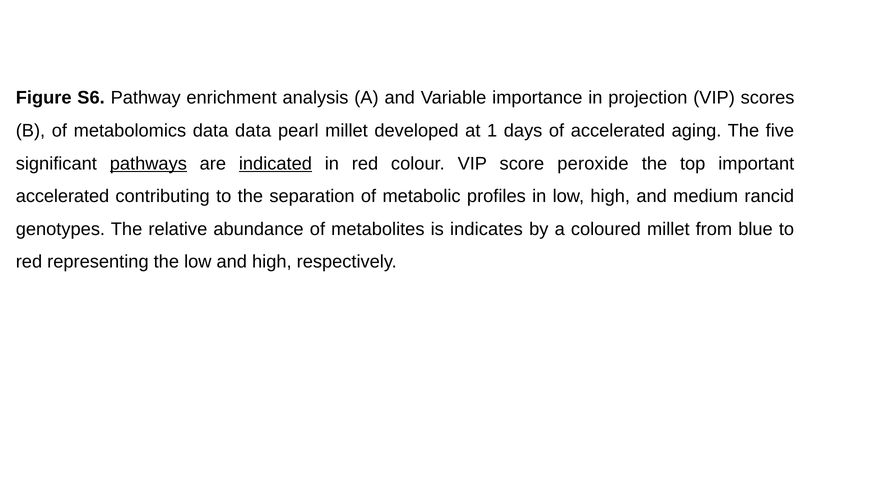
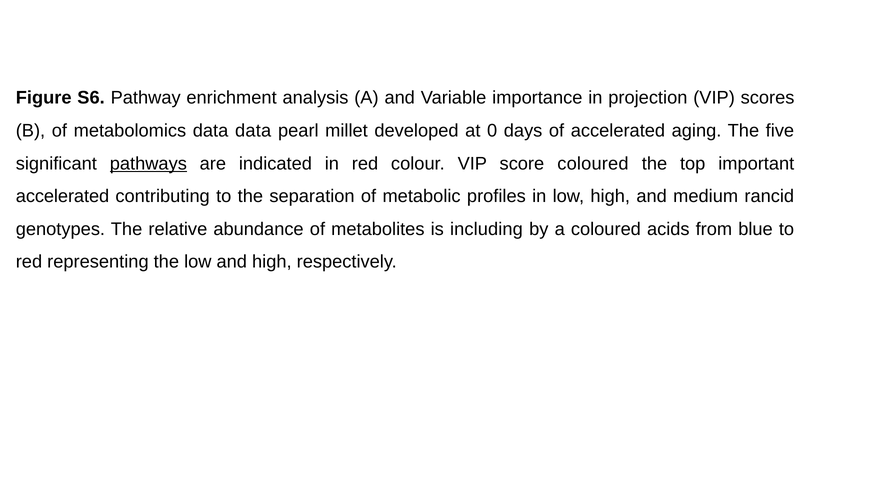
1: 1 -> 0 (492, 131)
indicated underline: present -> none (275, 164)
score peroxide: peroxide -> coloured (593, 164)
indicates: indicates -> including (486, 229)
coloured millet: millet -> acids (668, 229)
